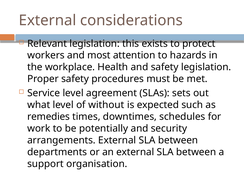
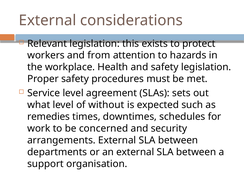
most: most -> from (99, 55)
potentially: potentially -> concerned (104, 129)
